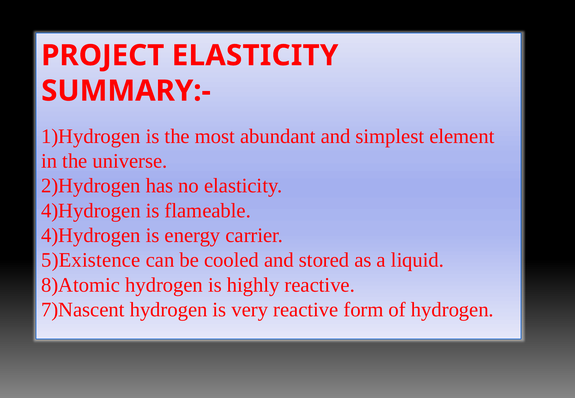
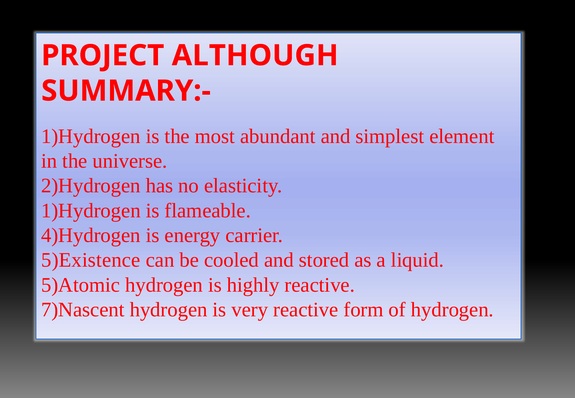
PROJECT ELASTICITY: ELASTICITY -> ALTHOUGH (255, 56)
4)Hydrogen: 4)Hydrogen -> 1)Hydrogen (91, 211)
8)Atomic: 8)Atomic -> 5)Atomic (81, 285)
